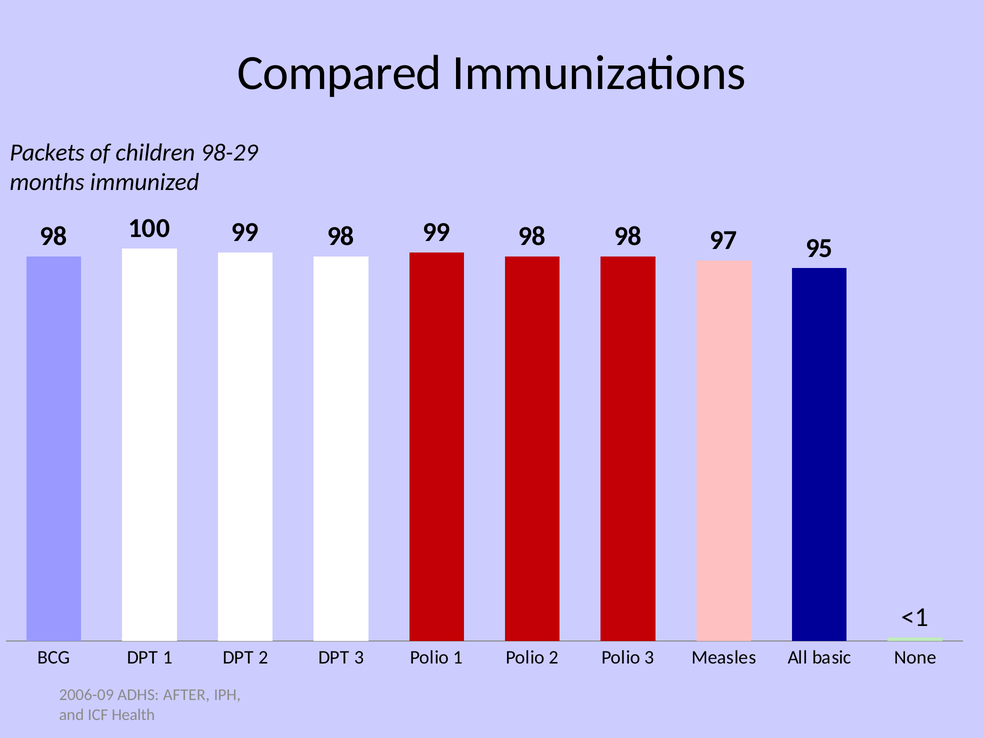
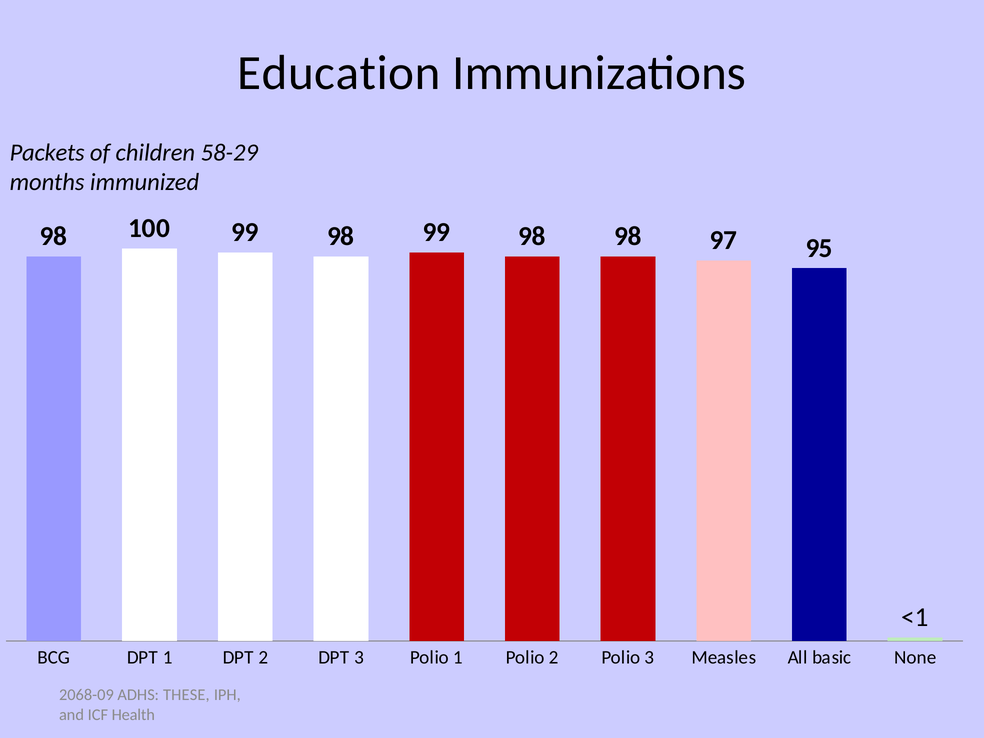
Compared: Compared -> Education (339, 73)
98-29: 98-29 -> 58-29 (229, 152)
2006-09: 2006-09 -> 2068-09 (86, 695)
AFTER: AFTER -> THESE (186, 695)
